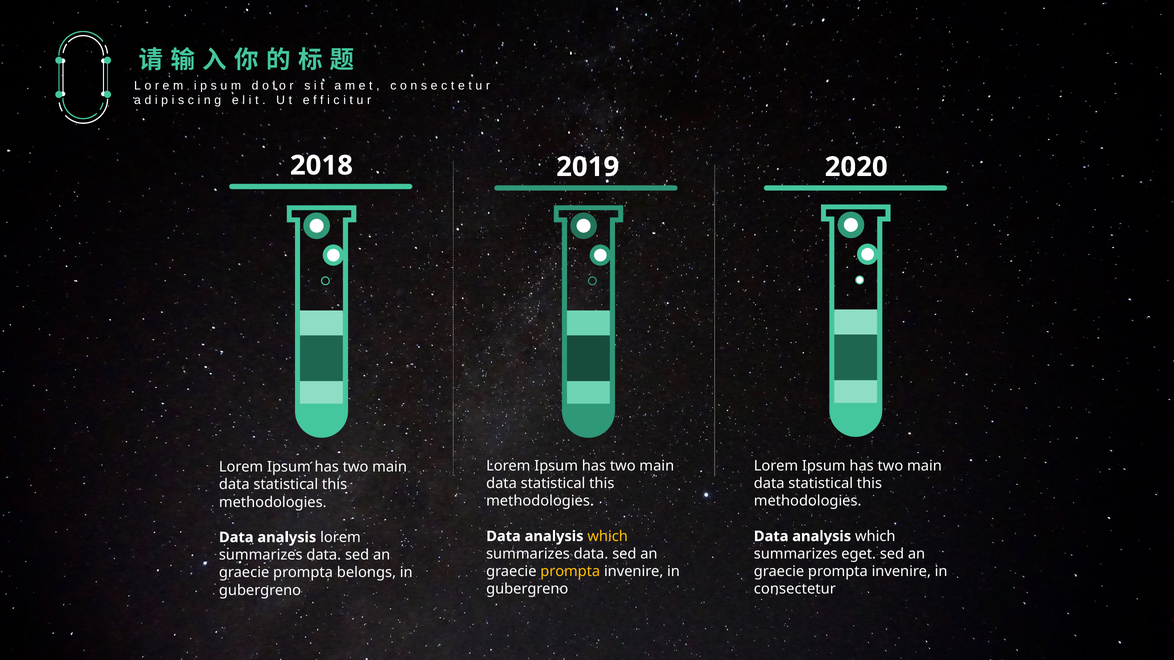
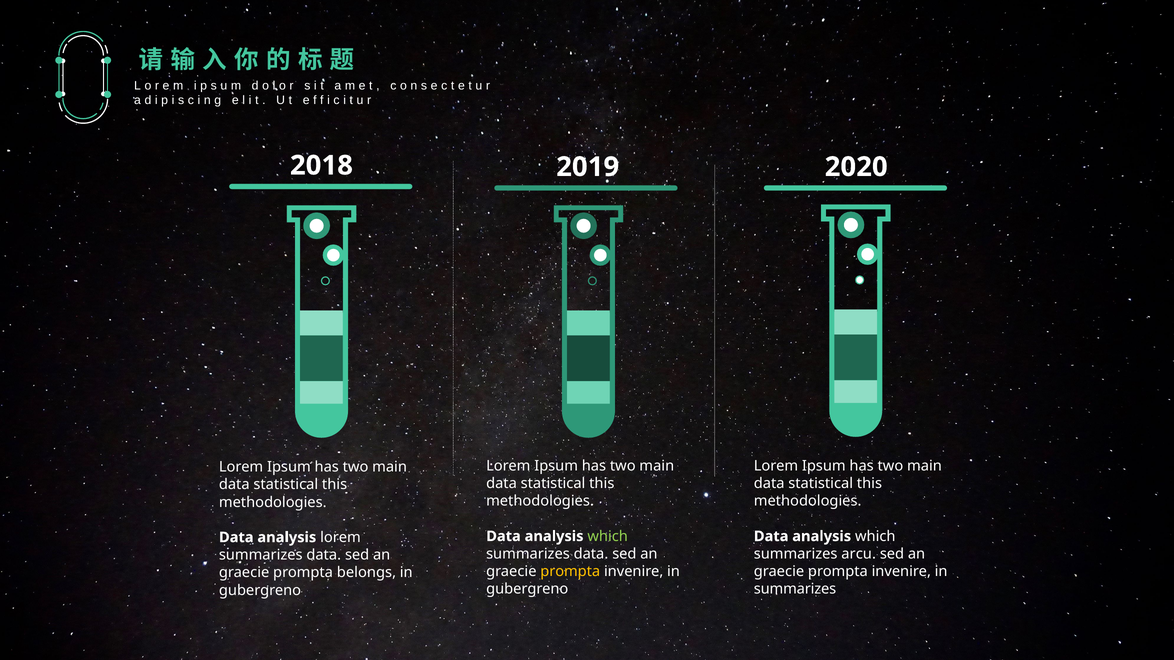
which colour: yellow -> light green (608, 537)
eget: eget -> arcu (859, 554)
consectetur: consectetur -> summarizes (795, 589)
